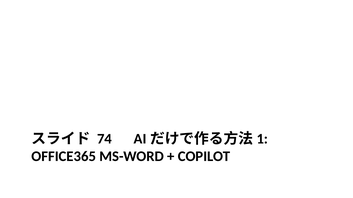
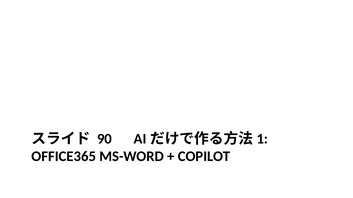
74: 74 -> 90 (104, 139)
